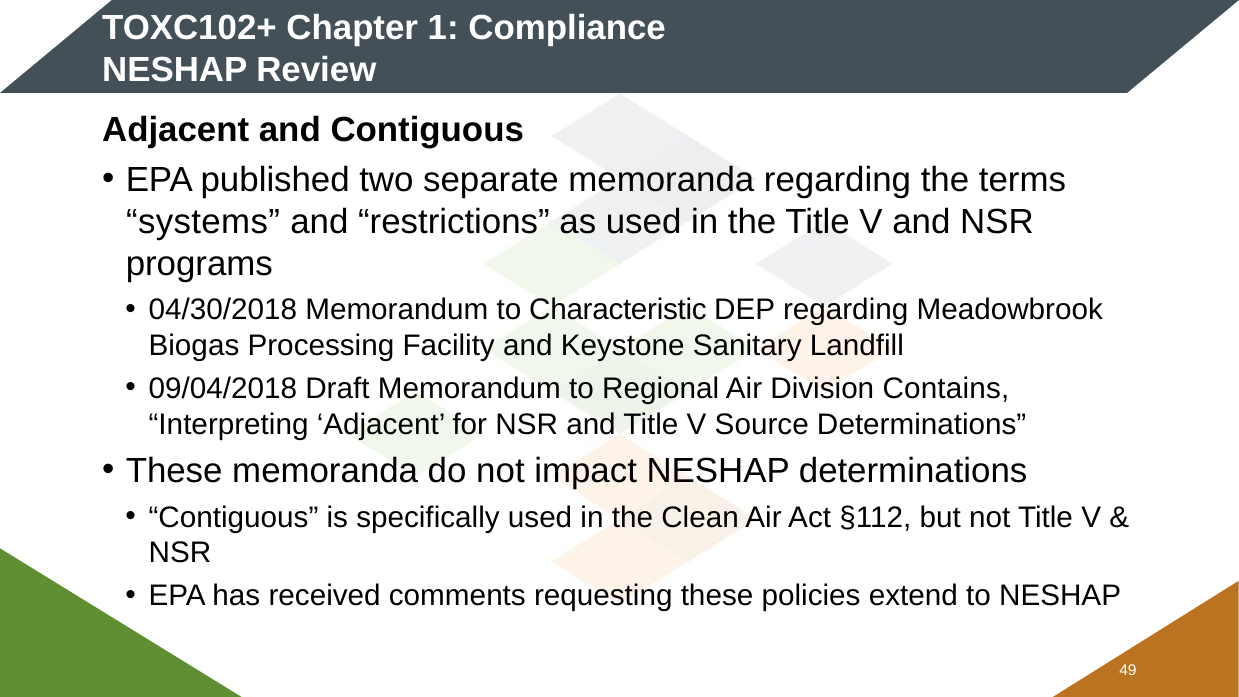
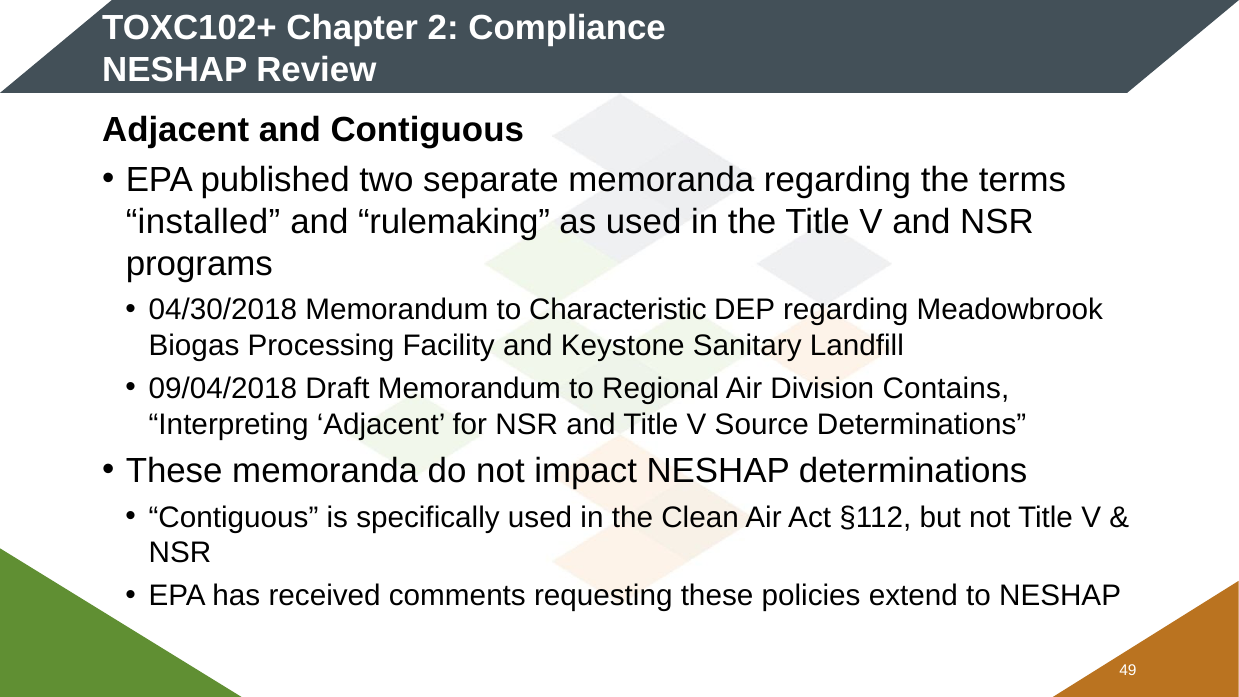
1: 1 -> 2 (443, 28)
systems: systems -> installed (203, 222)
restrictions: restrictions -> rulemaking (454, 222)
